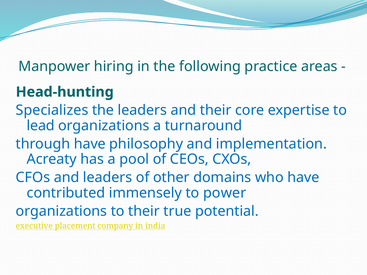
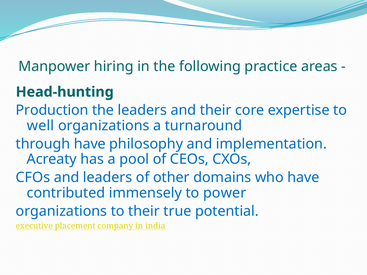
Specializes: Specializes -> Production (52, 110)
lead: lead -> well (40, 126)
